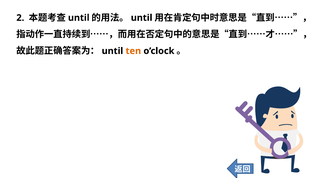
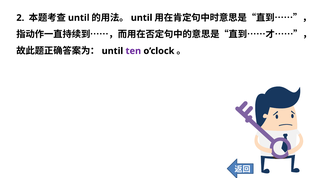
ten colour: orange -> purple (133, 51)
